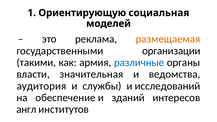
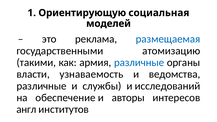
размещаемая colour: orange -> blue (168, 39)
организации: организации -> атомизацию (171, 51)
значительная: значительная -> узнаваемость (91, 74)
аудитория: аудитория -> различные (42, 86)
зданий: зданий -> авторы (128, 98)
